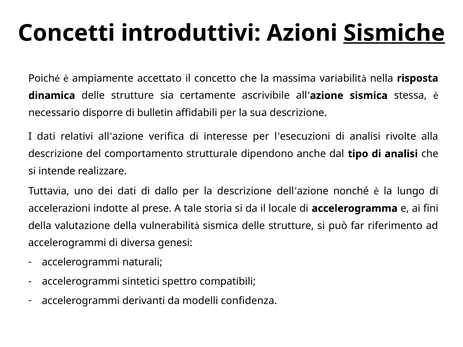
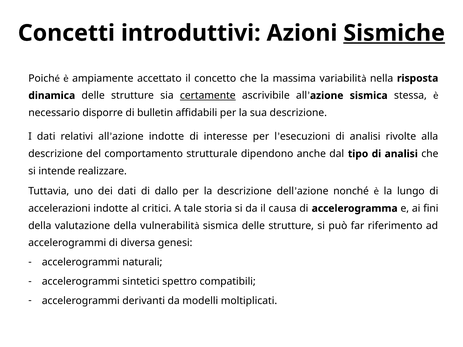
certamente underline: none -> present (208, 96)
verifica: verifica -> indotte (166, 137)
prese: prese -> critici (157, 209)
locale: locale -> causa (283, 209)
confidenza: confidenza -> moltiplicati (249, 301)
